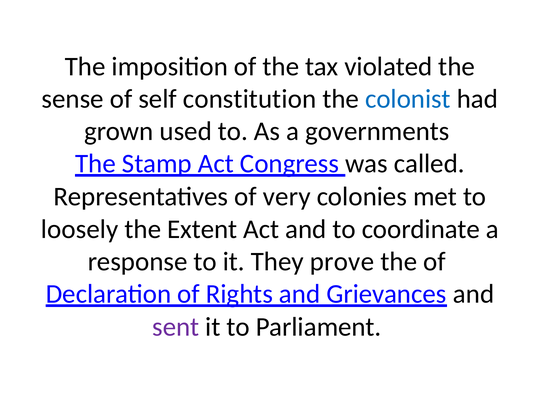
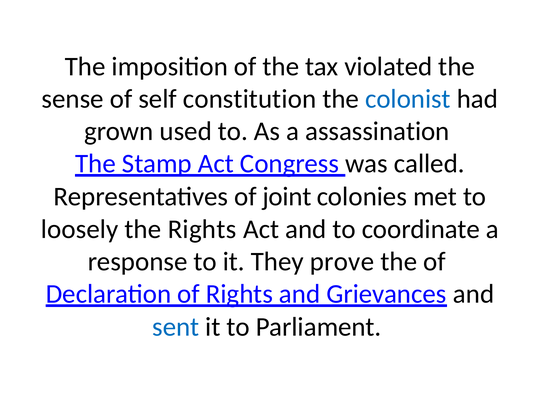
governments: governments -> assassination (377, 131)
very: very -> joint (287, 197)
the Extent: Extent -> Rights (202, 229)
sent colour: purple -> blue (176, 327)
